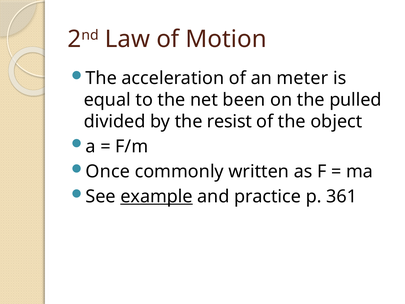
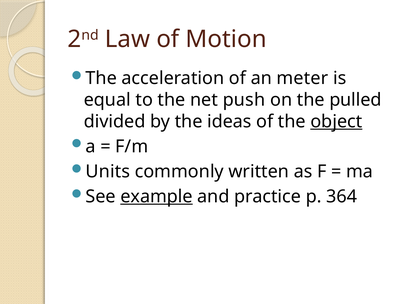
been: been -> push (244, 100)
resist: resist -> ideas (229, 121)
object underline: none -> present (336, 121)
Once: Once -> Units (108, 171)
361: 361 -> 364 (342, 196)
